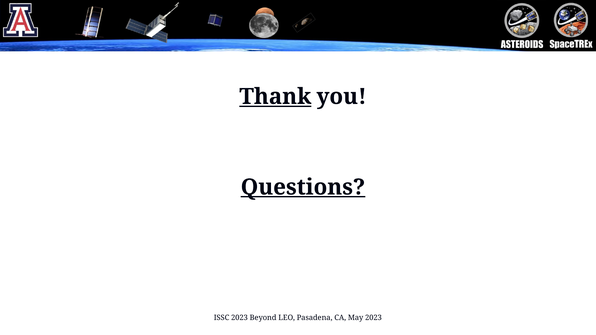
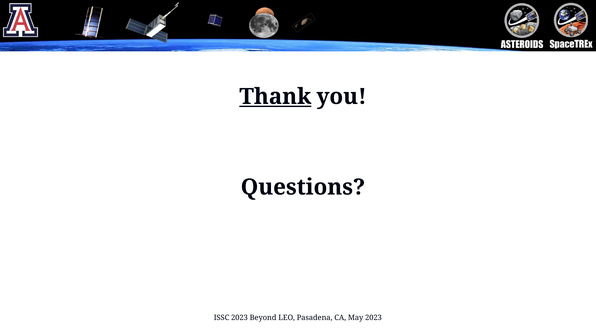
Questions underline: present -> none (303, 187)
